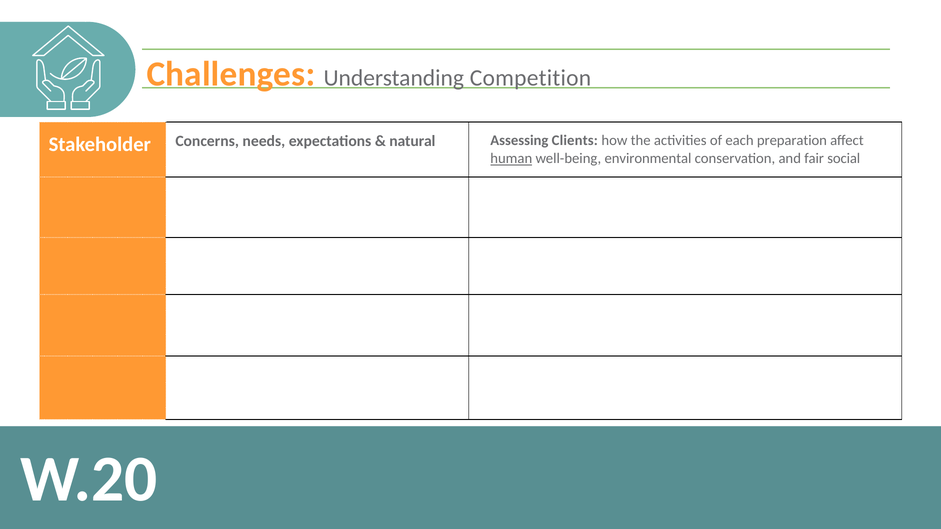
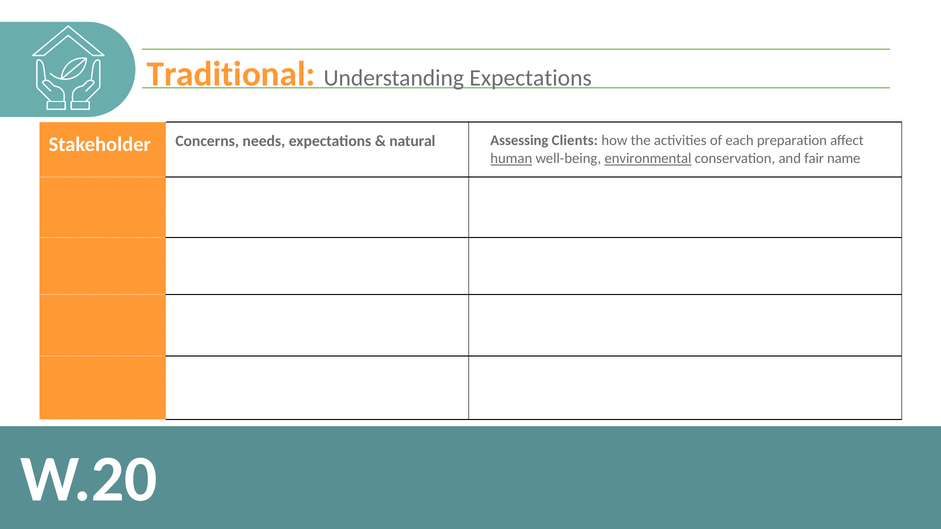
Challenges: Challenges -> Traditional (231, 74)
Understanding Competition: Competition -> Expectations (531, 78)
environmental underline: none -> present (648, 159)
social: social -> name (844, 159)
